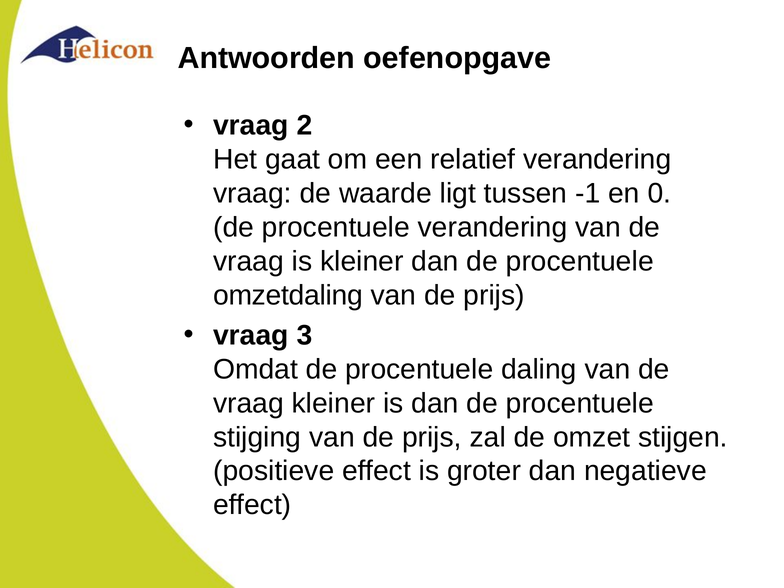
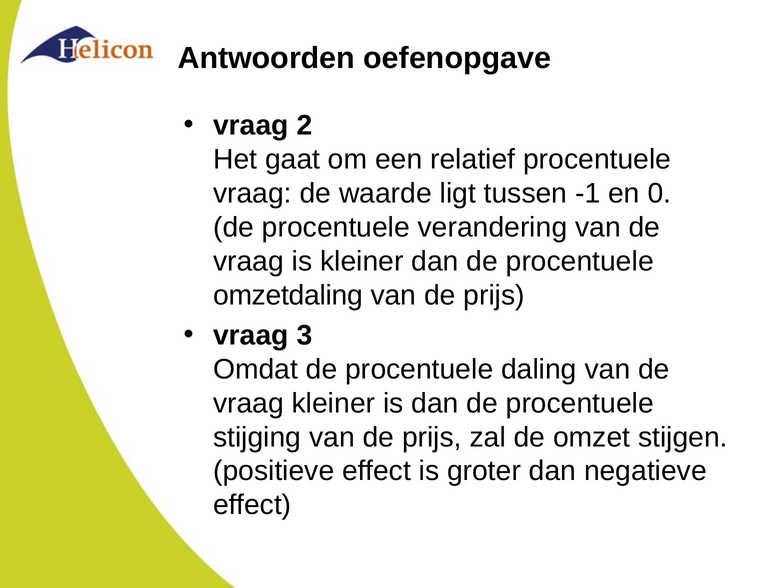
relatief verandering: verandering -> procentuele (597, 159)
